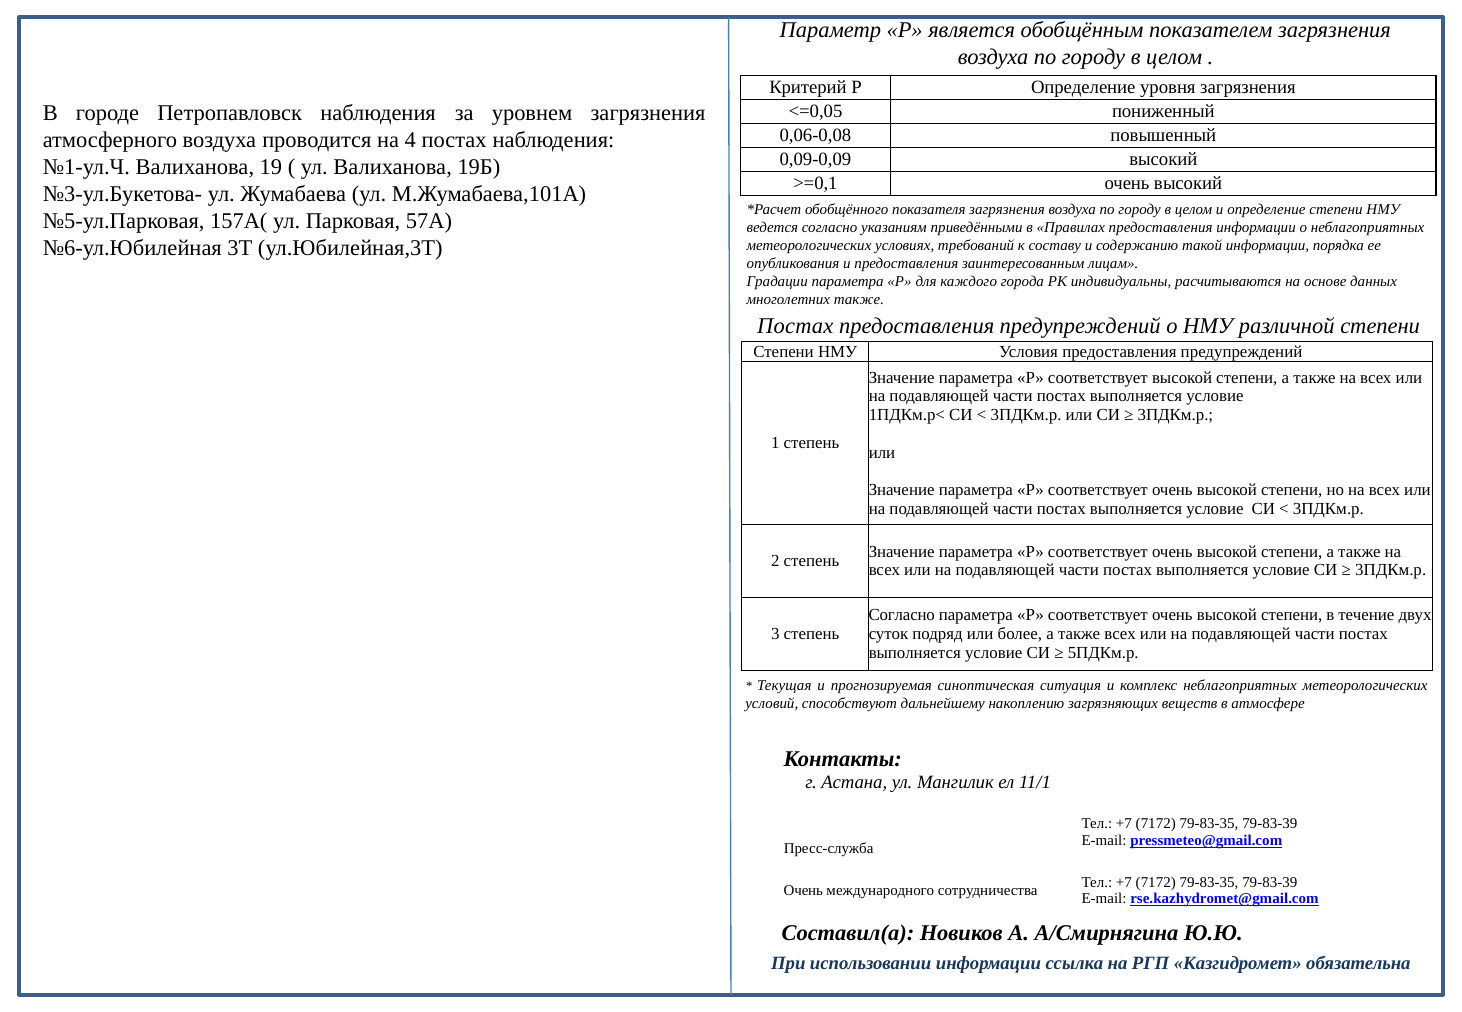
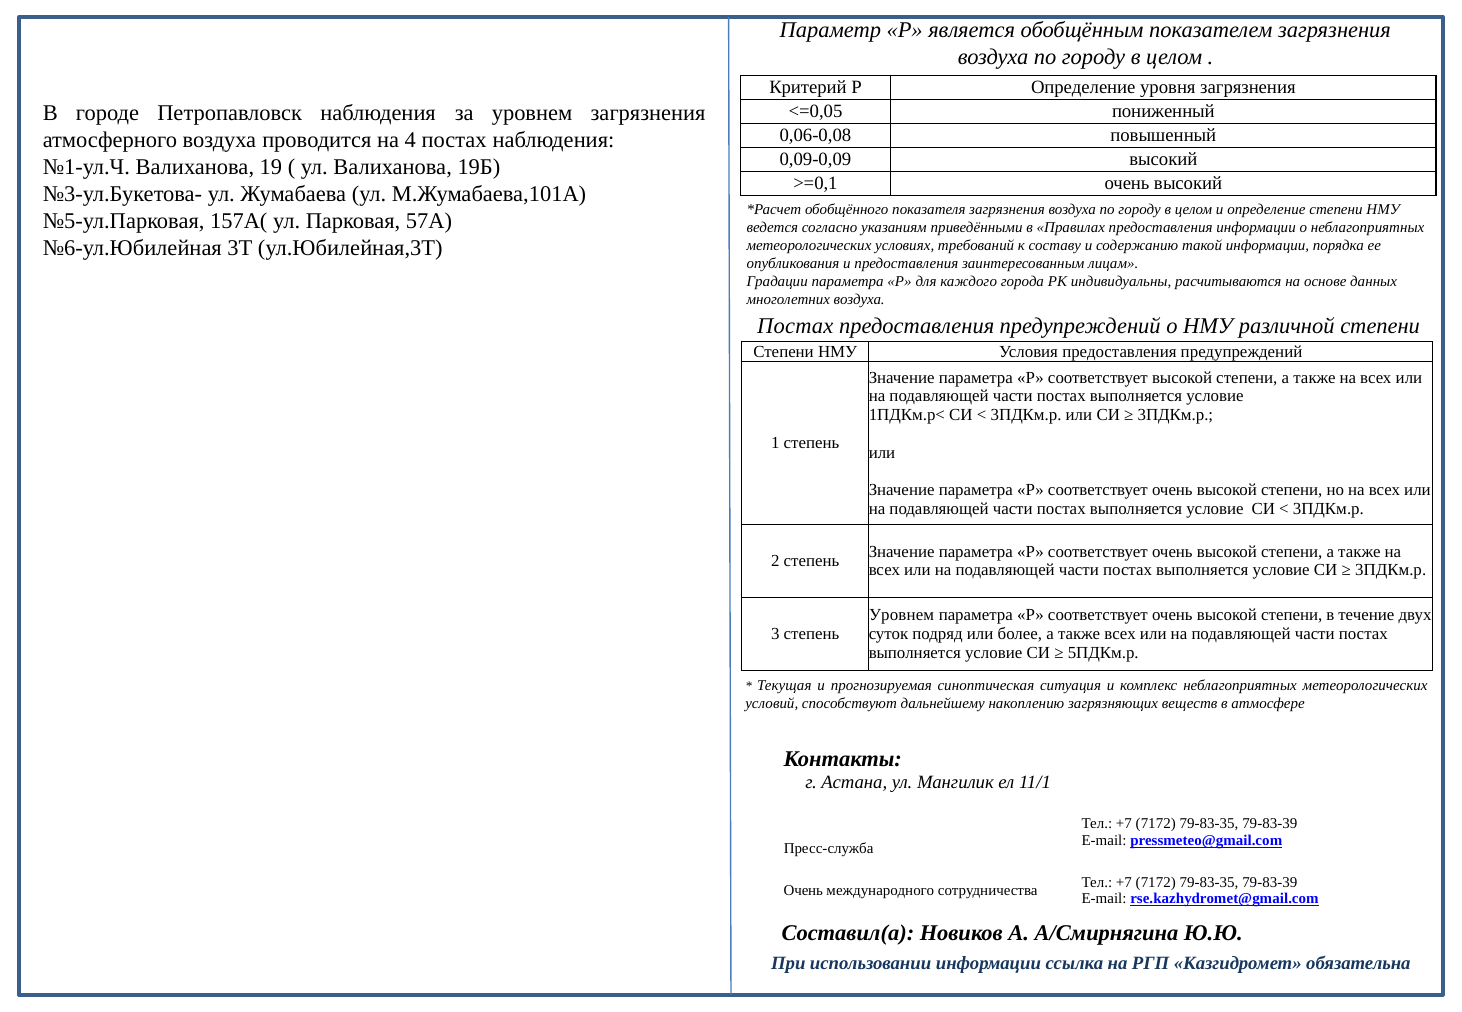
многолетних также: также -> воздуха (859, 300)
Согласно: Согласно -> Уровнем (902, 615)
